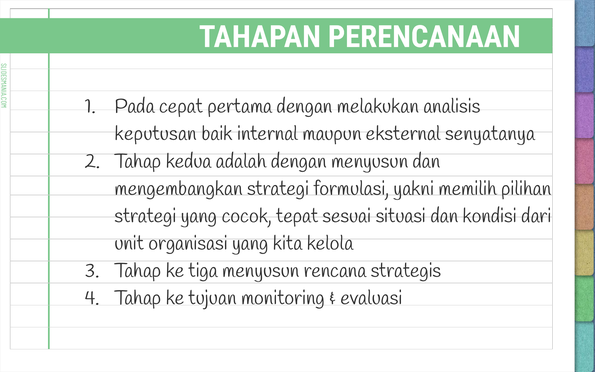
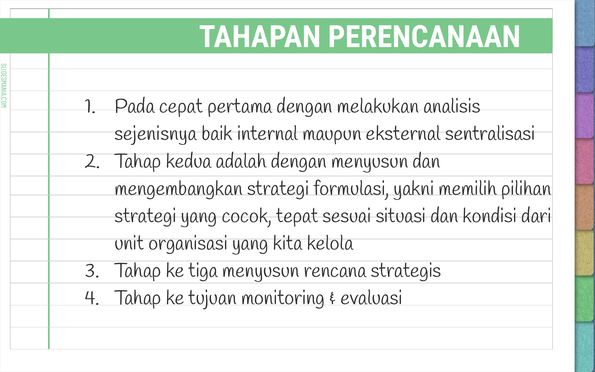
keputusan: keputusan -> sejenisnya (156, 134)
senyatanya: senyatanya -> sentralisasi (490, 134)
